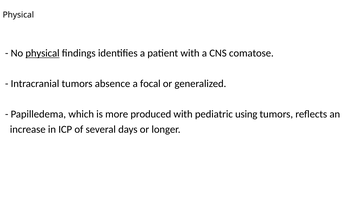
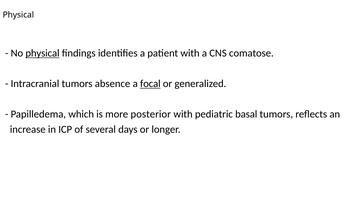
focal underline: none -> present (150, 84)
produced: produced -> posterior (151, 114)
using: using -> basal (246, 114)
